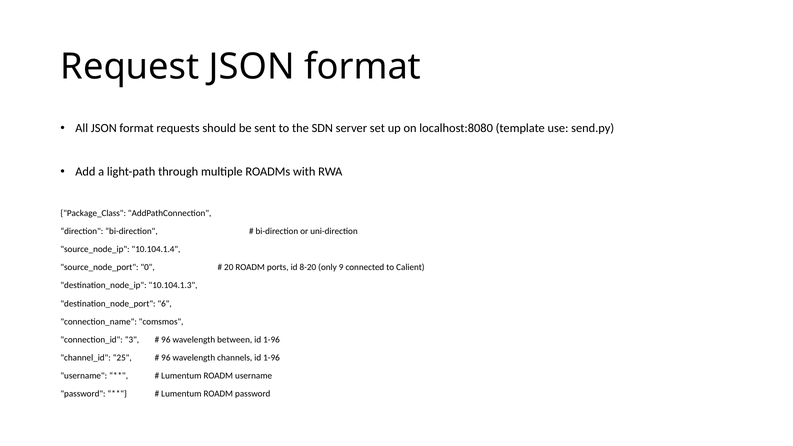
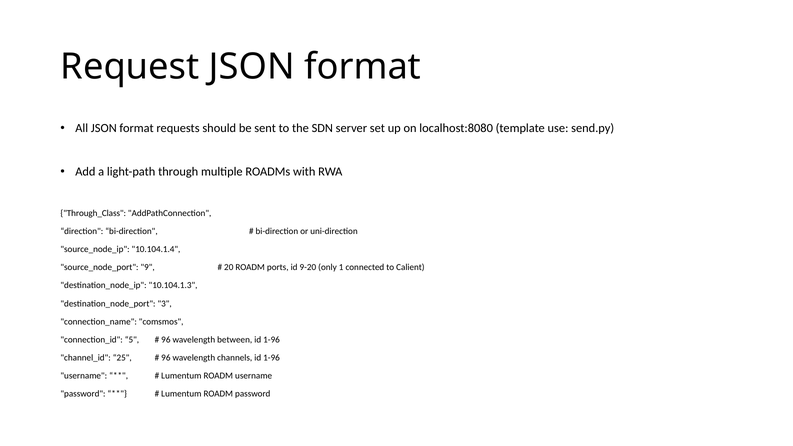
Package_Class: Package_Class -> Through_Class (93, 213)
0: 0 -> 9 (148, 267)
8-20: 8-20 -> 9-20 (308, 267)
9: 9 -> 1 (341, 267)
6: 6 -> 3 (165, 304)
3: 3 -> 5 (132, 340)
